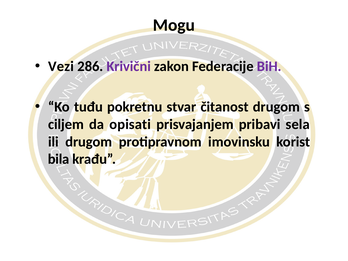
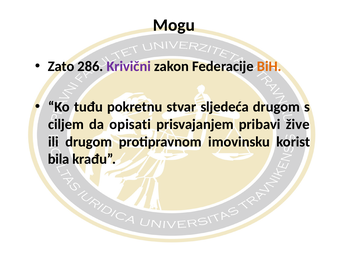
Vezi: Vezi -> Zato (61, 66)
BiH colour: purple -> orange (269, 66)
čitanost: čitanost -> sljedeća (225, 107)
sela: sela -> žive (298, 124)
